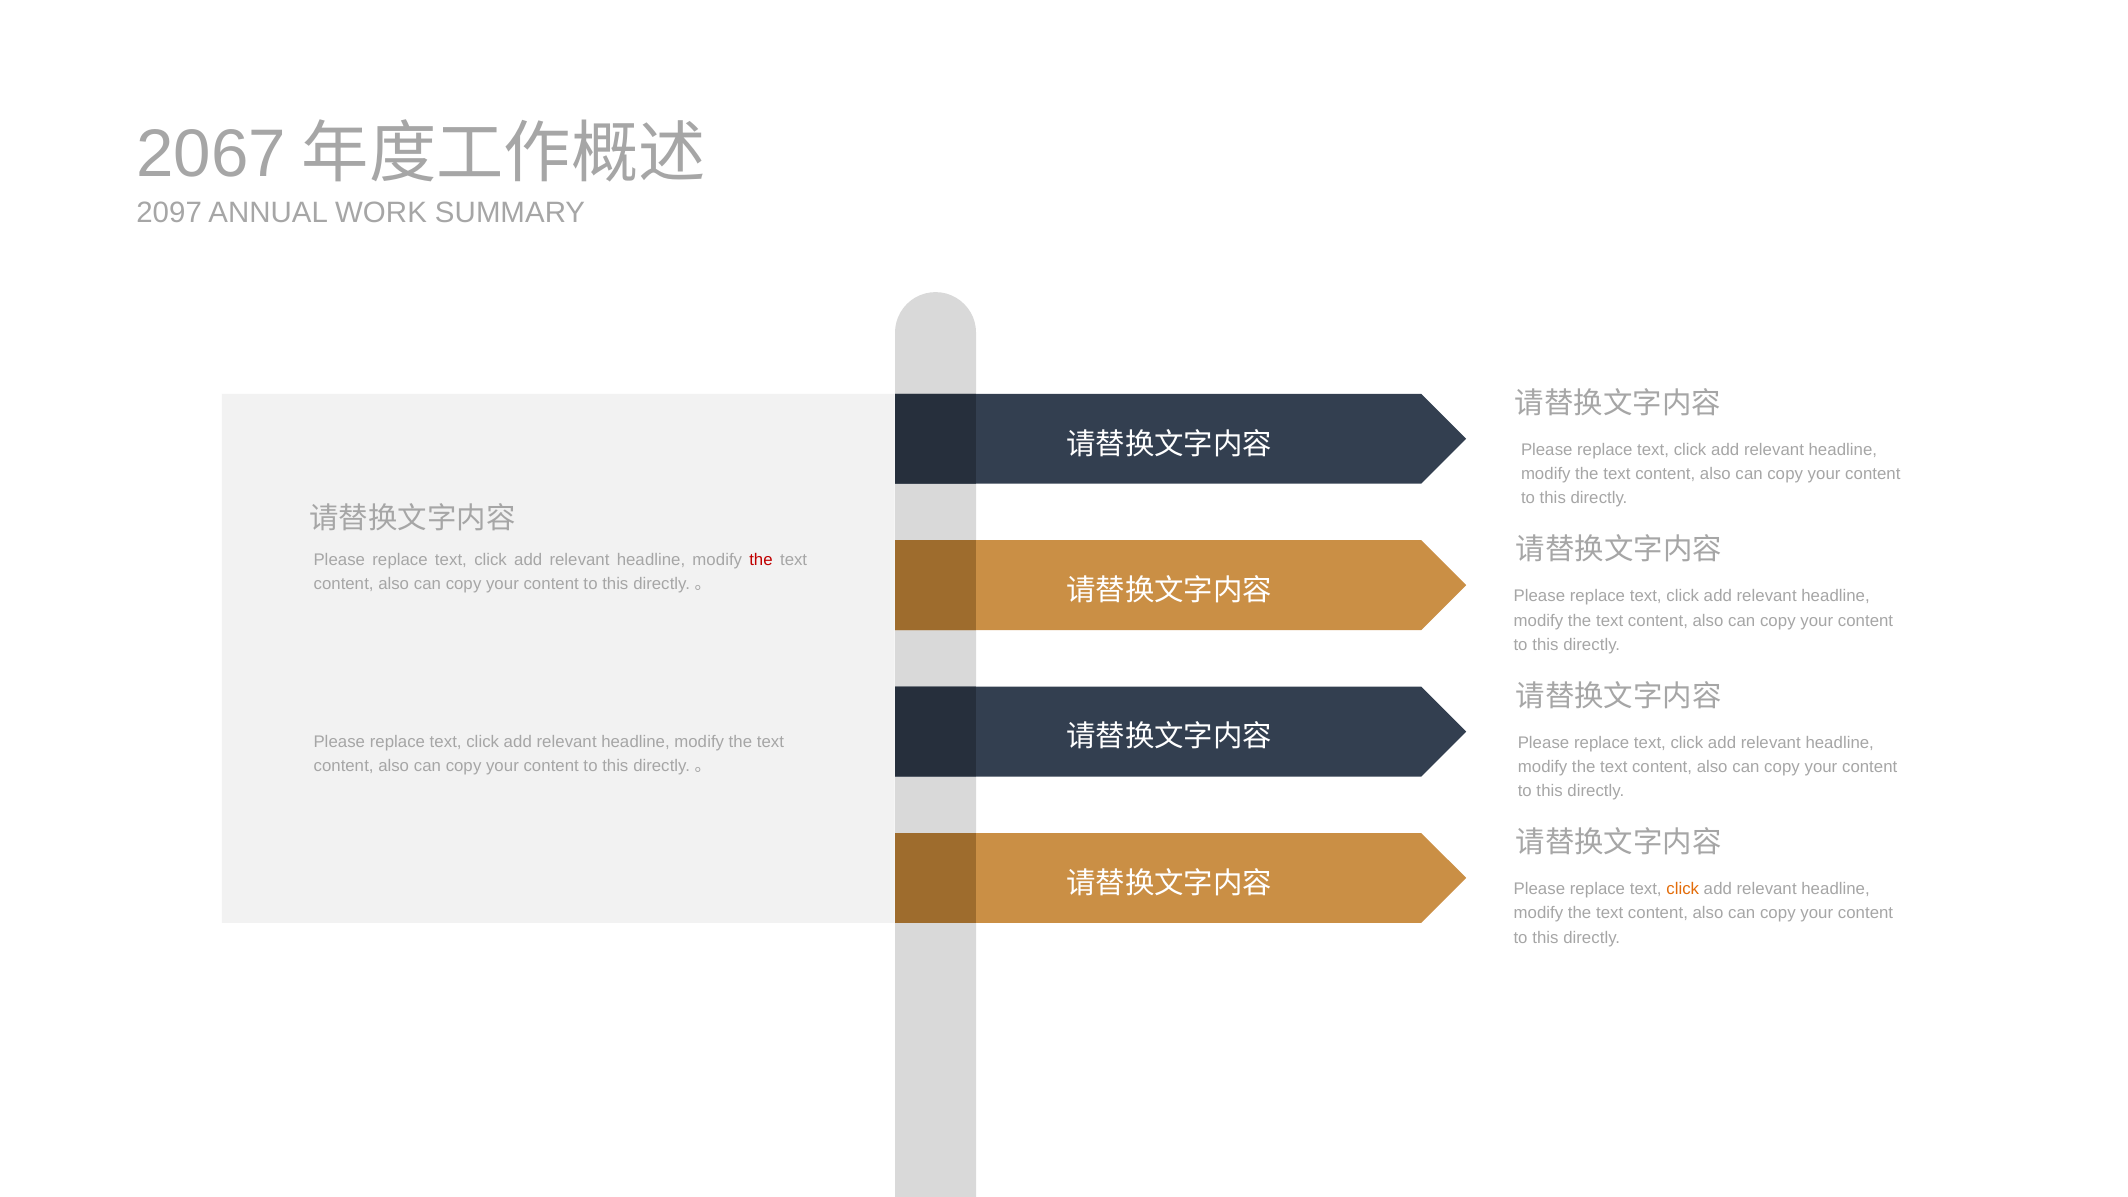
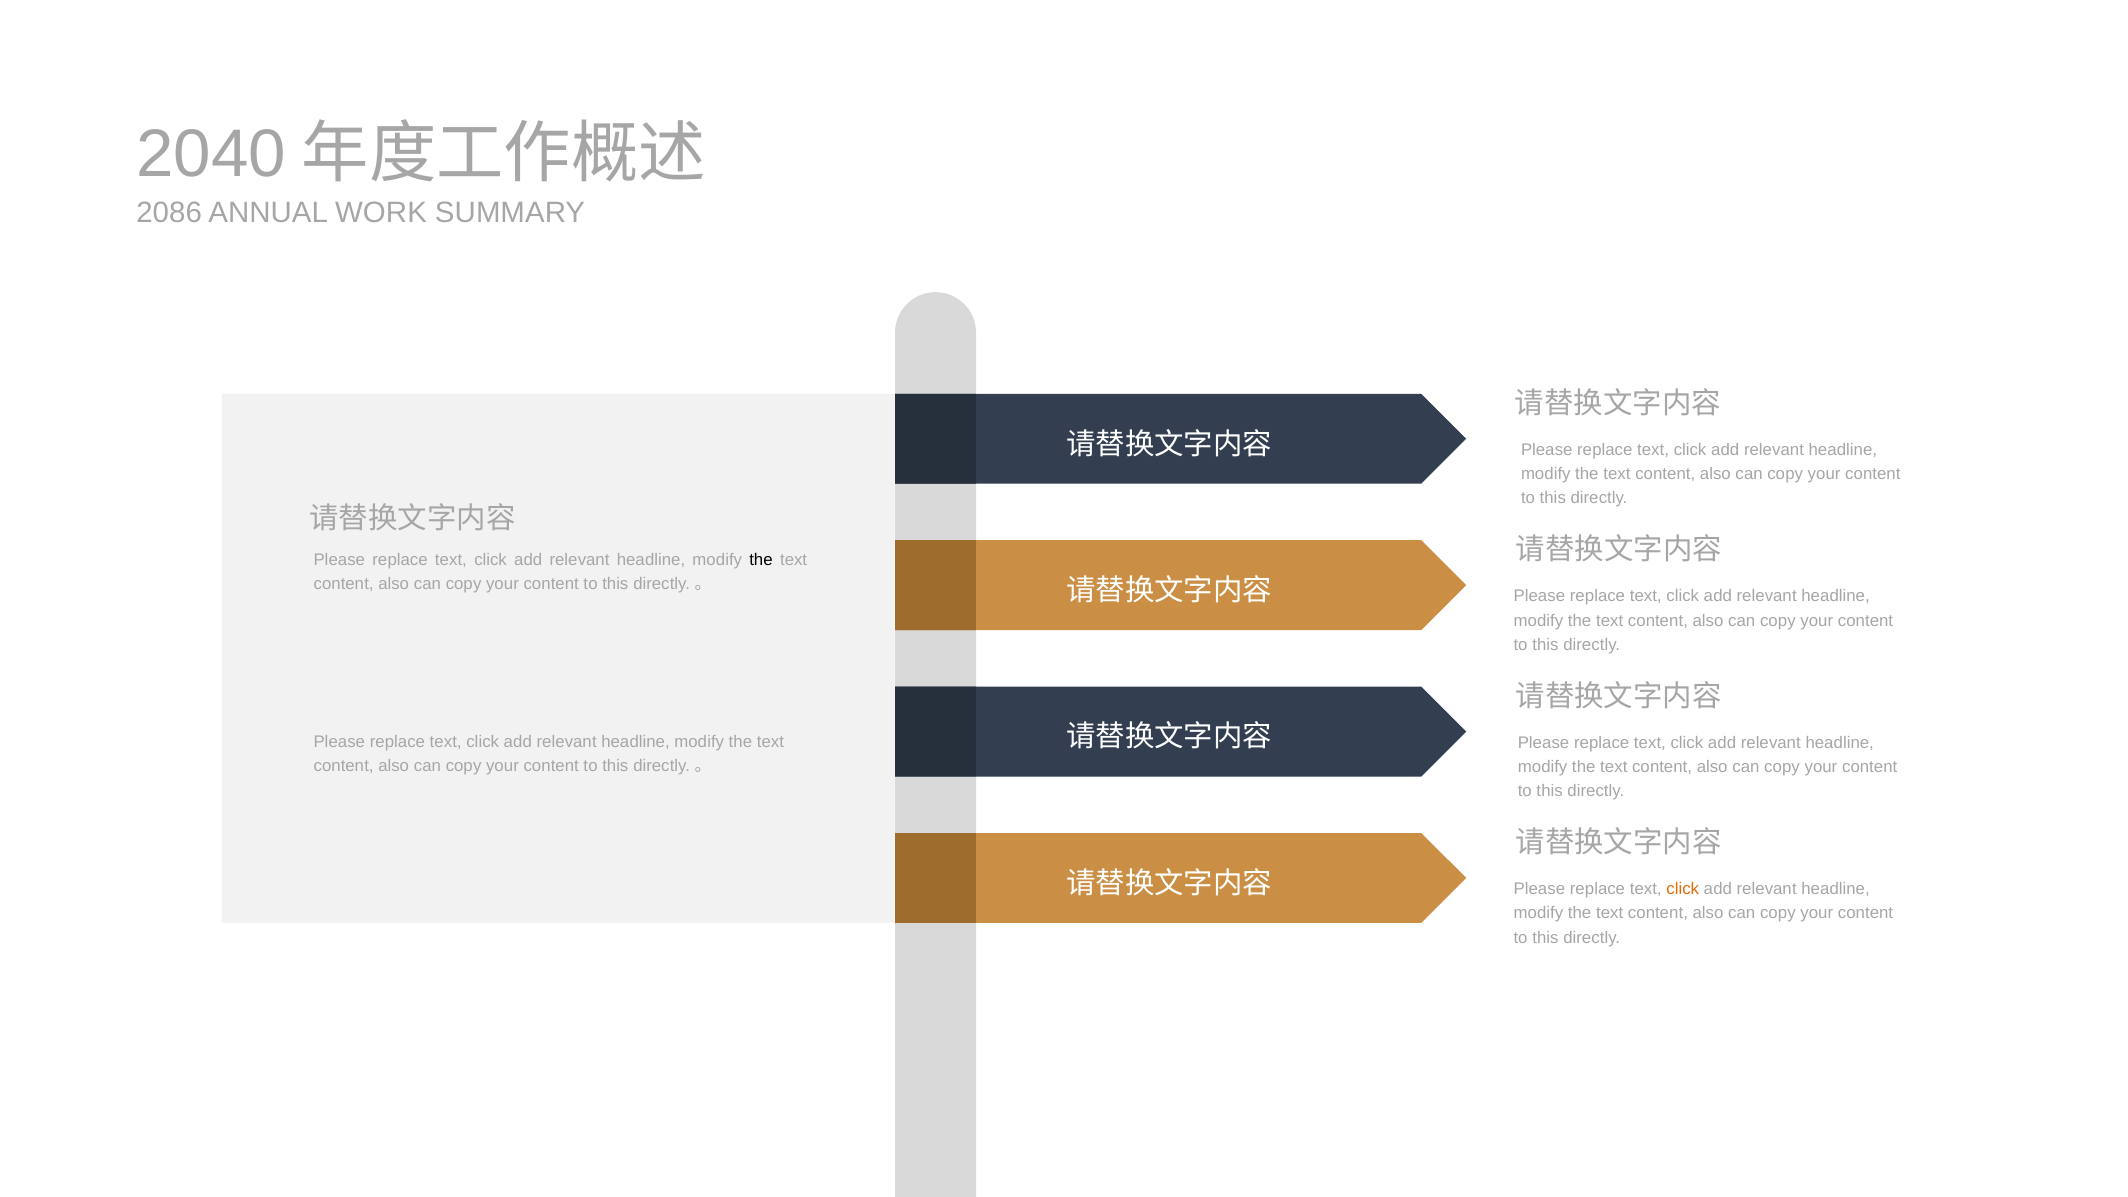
2067: 2067 -> 2040 (211, 154)
2097: 2097 -> 2086 (169, 213)
the colour: red -> black (761, 560)
